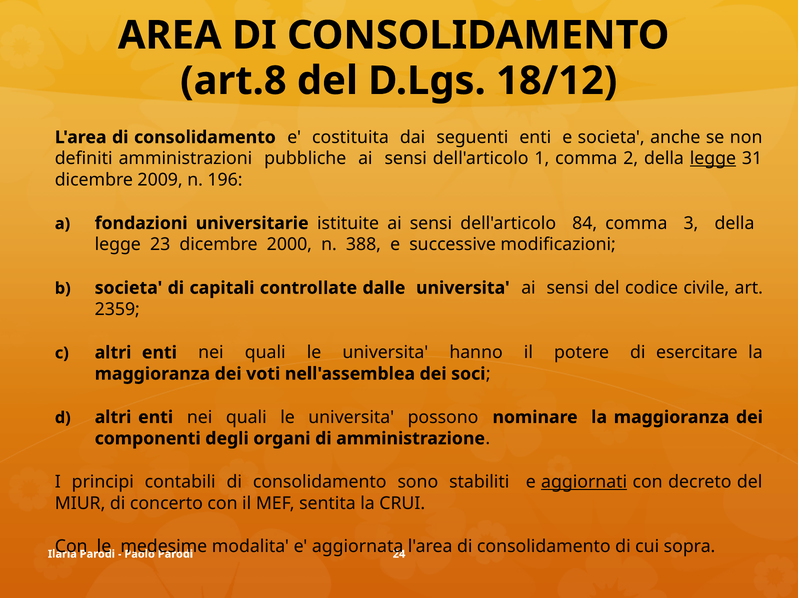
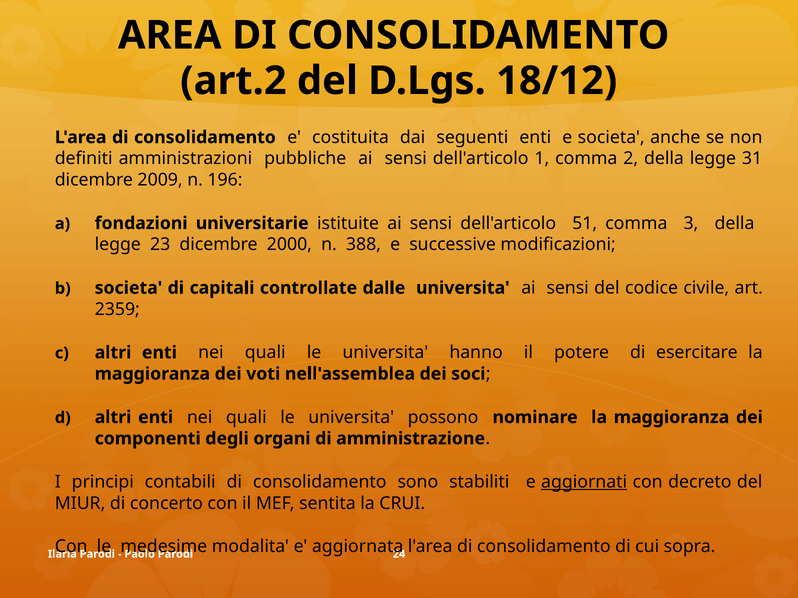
art.8: art.8 -> art.2 (233, 81)
legge underline: present -> none (713, 159)
84: 84 -> 51 (585, 223)
